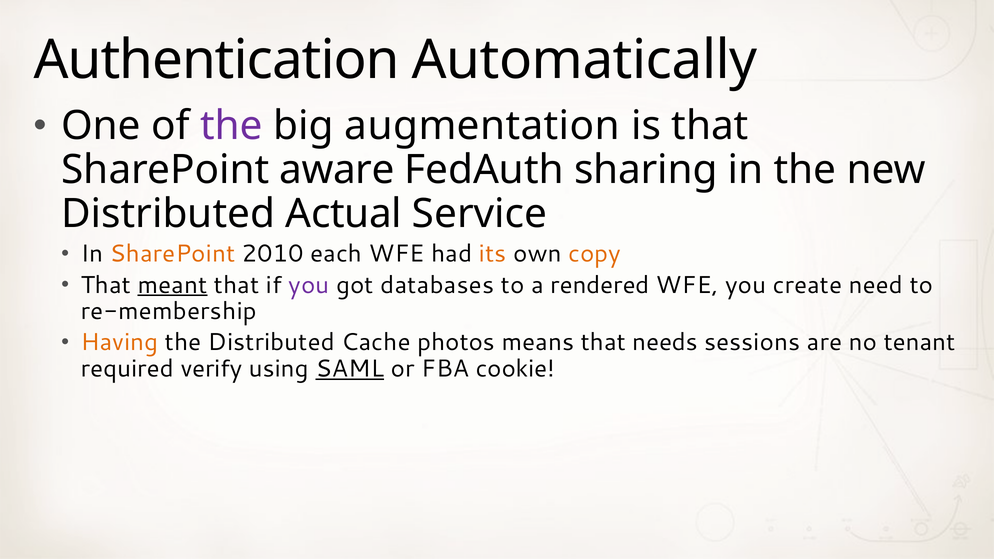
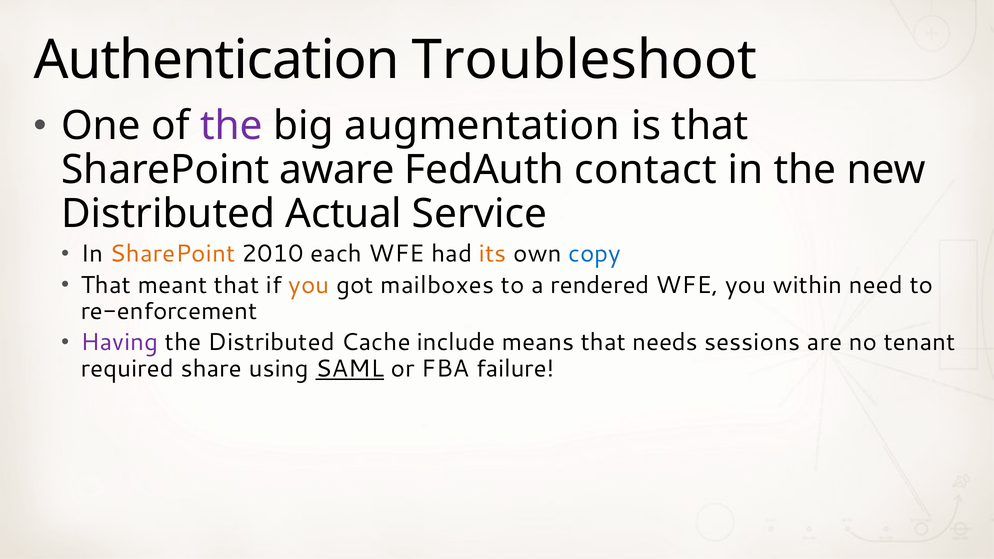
Automatically: Automatically -> Troubleshoot (584, 60)
sharing: sharing -> contact (646, 170)
copy colour: orange -> blue (595, 254)
meant underline: present -> none (172, 285)
you colour: purple -> orange (309, 285)
databases: databases -> mailboxes (437, 285)
create: create -> within (808, 285)
re-membership: re-membership -> re-enforcement (169, 311)
Having colour: orange -> purple (119, 342)
photos: photos -> include (456, 342)
verify: verify -> share (211, 369)
cookie: cookie -> failure (515, 369)
